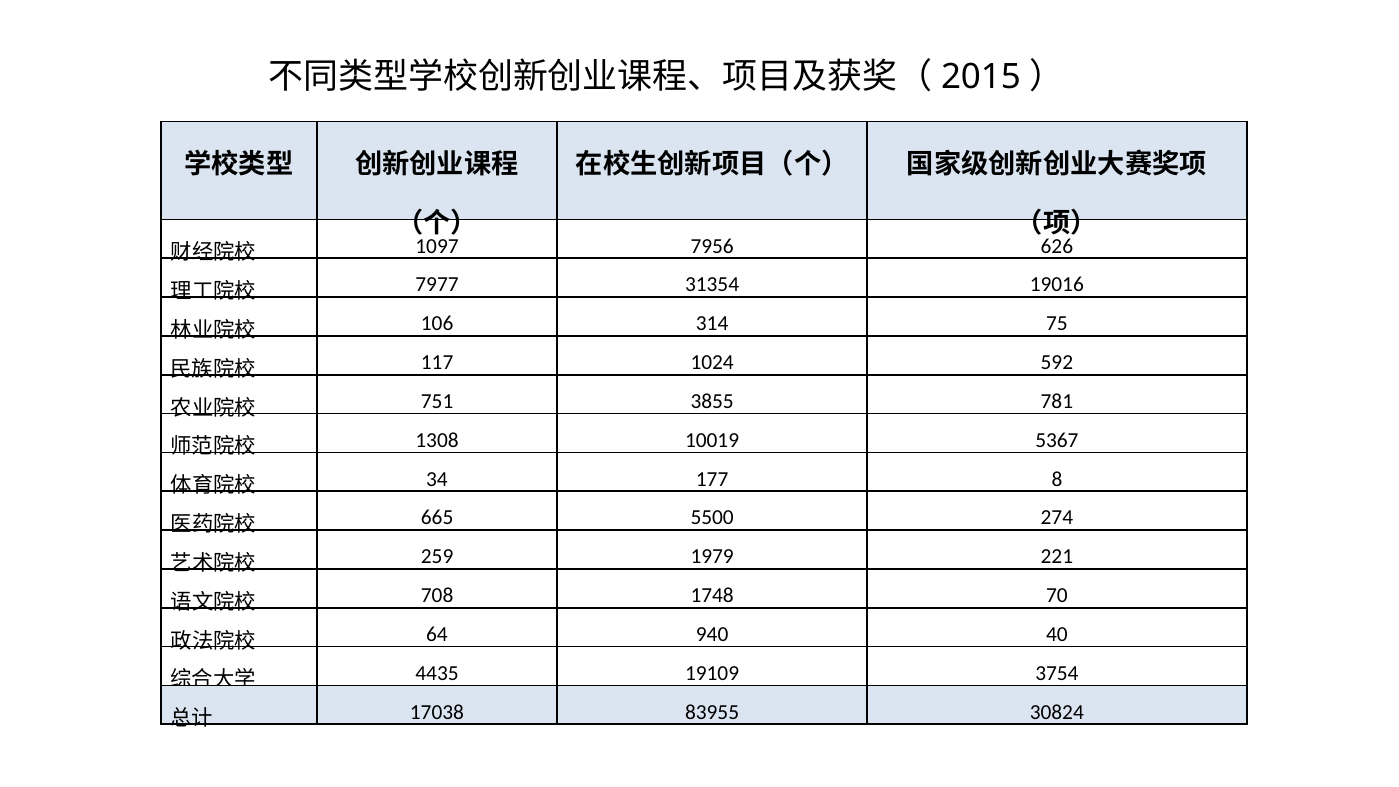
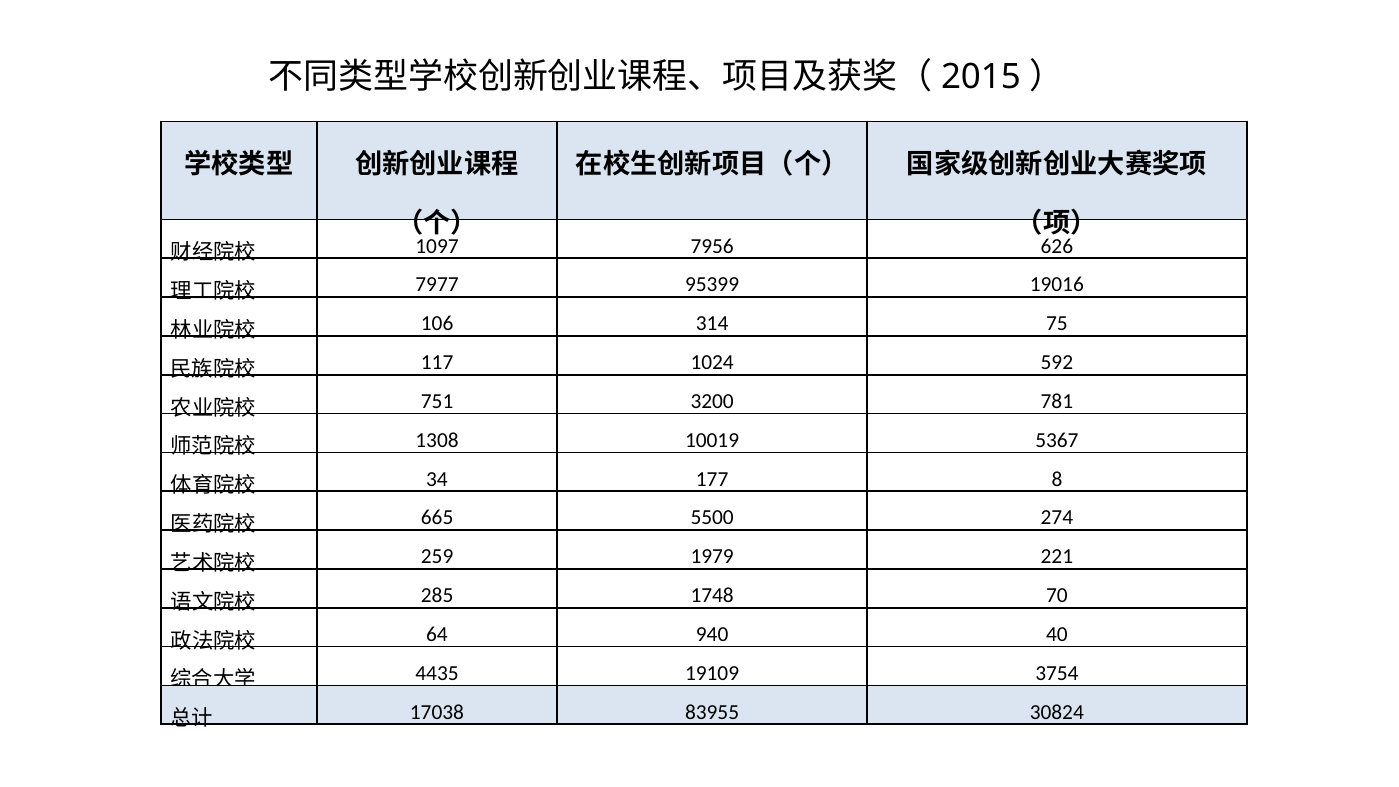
31354: 31354 -> 95399 (712, 285)
3855: 3855 -> 3200 (712, 401)
708: 708 -> 285 (437, 596)
